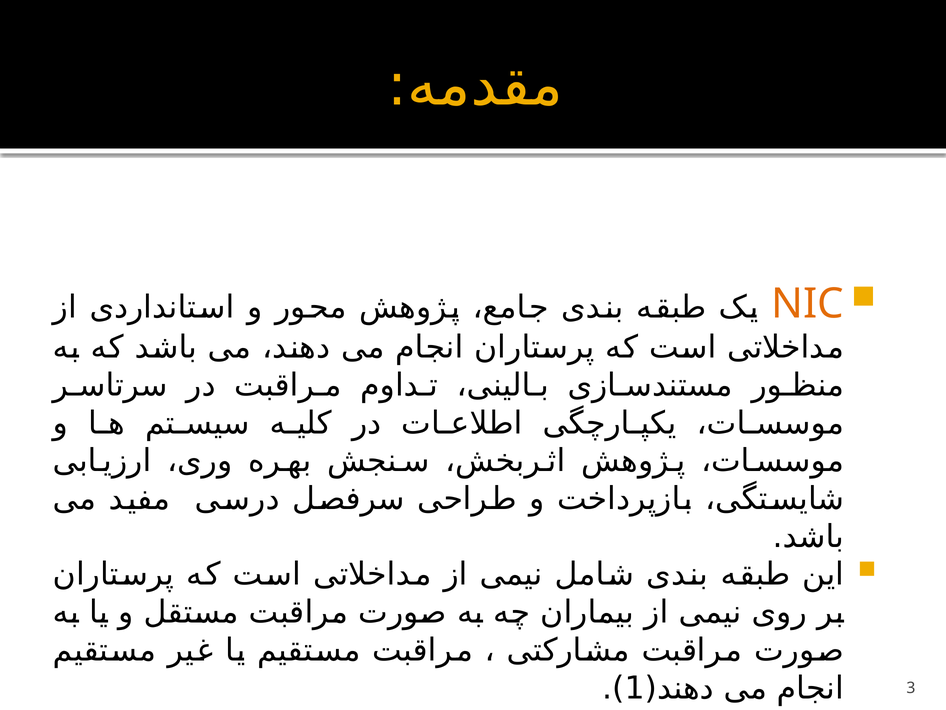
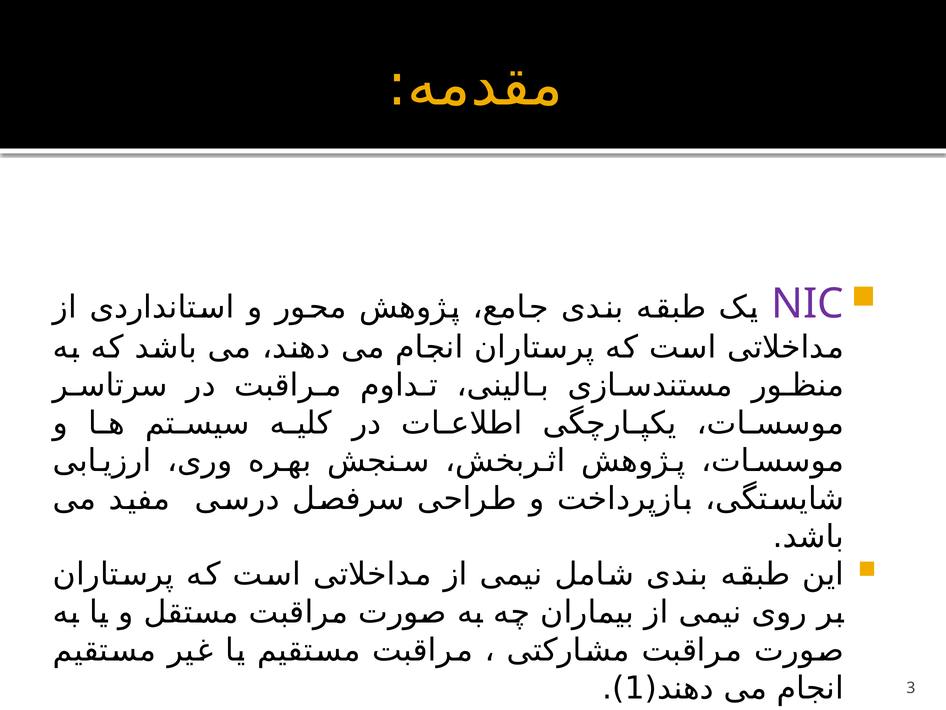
NIC colour: orange -> purple (808, 304)
